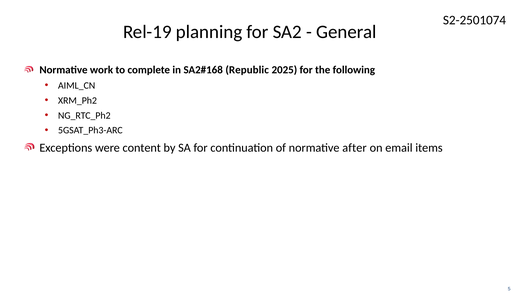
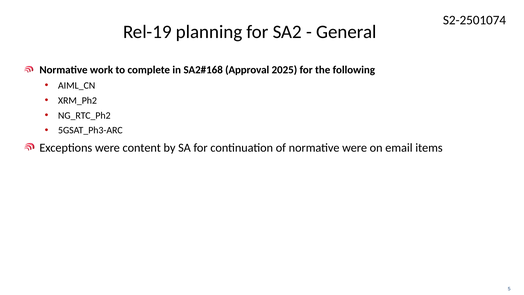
Republic: Republic -> Approval (247, 70)
normative after: after -> were (355, 148)
